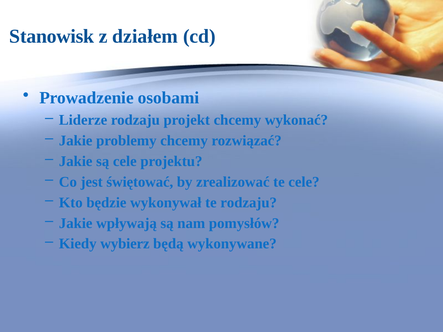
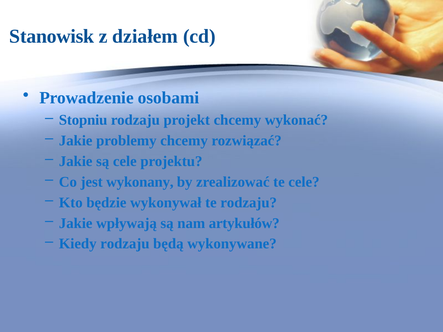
Liderze: Liderze -> Stopniu (83, 120)
świętować: świętować -> wykonany (140, 182)
pomysłów: pomysłów -> artykułów (244, 223)
Kiedy wybierz: wybierz -> rodzaju (125, 244)
